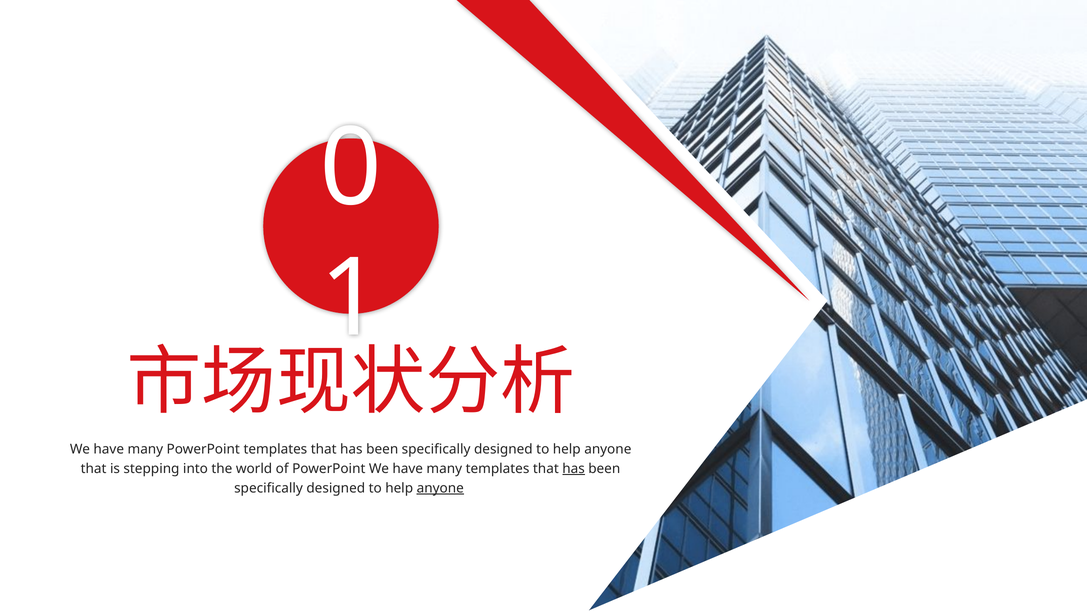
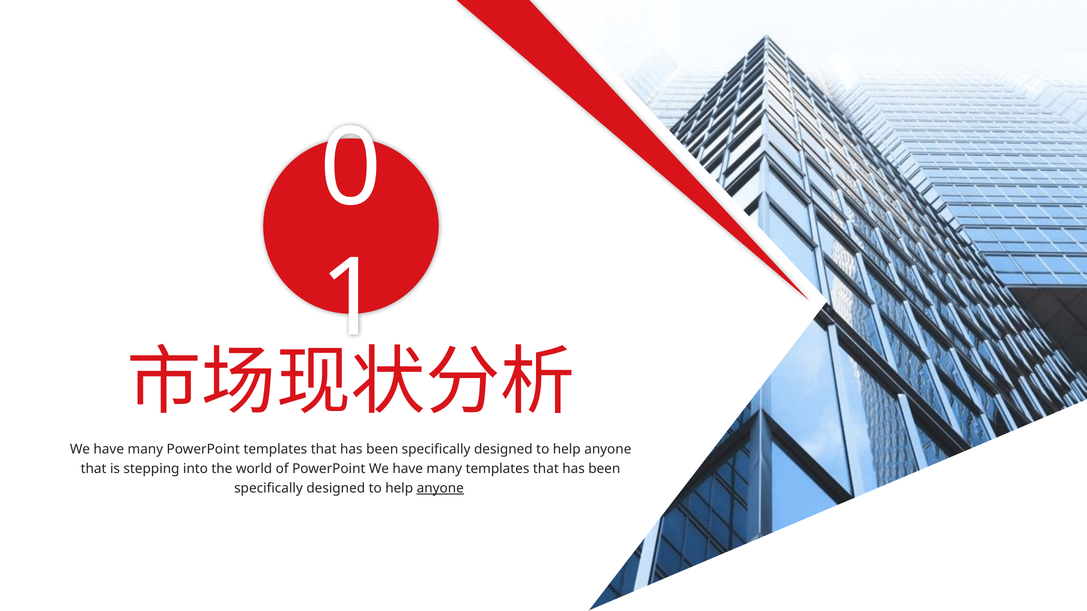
has underline: present -> none (574, 469)
